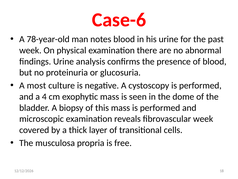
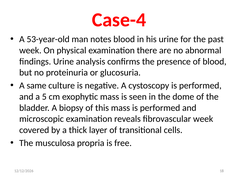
Case-6: Case-6 -> Case-4 (119, 20)
78-year-old: 78-year-old -> 53-year-old (48, 39)
most: most -> same (37, 85)
4: 4 -> 5 (44, 96)
